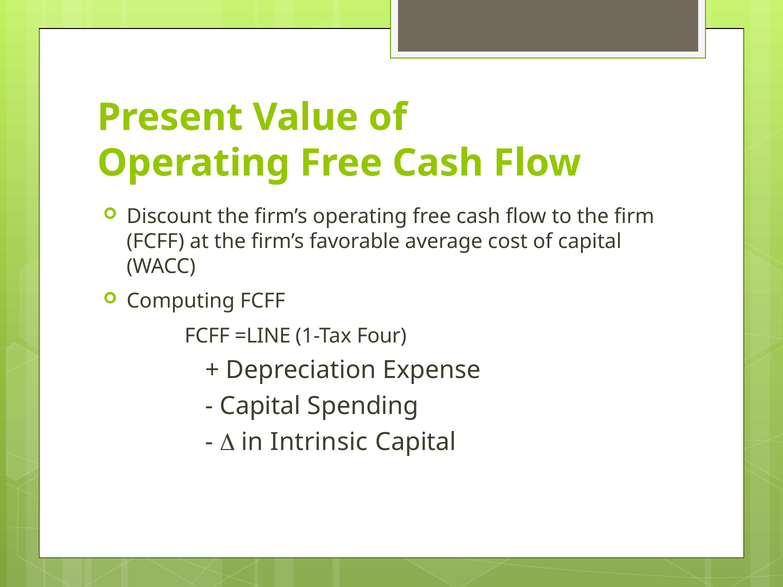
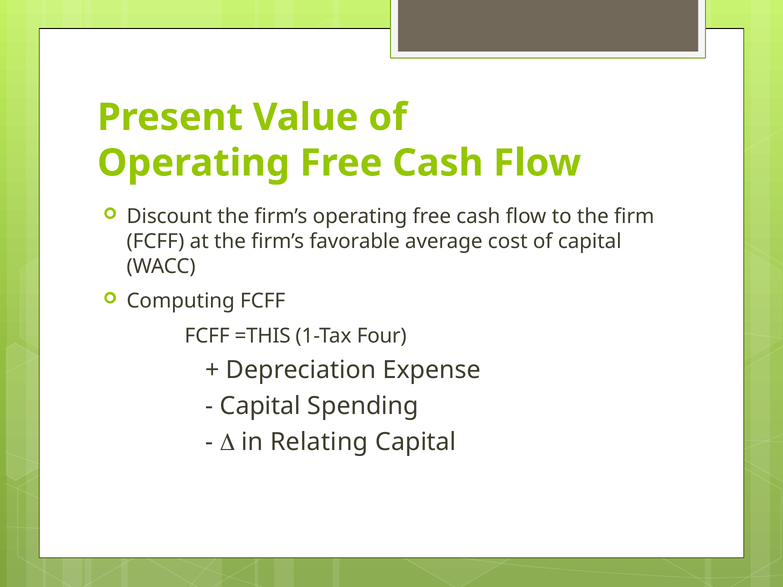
=LINE: =LINE -> =THIS (263, 336)
Intrinsic: Intrinsic -> Relating (319, 442)
